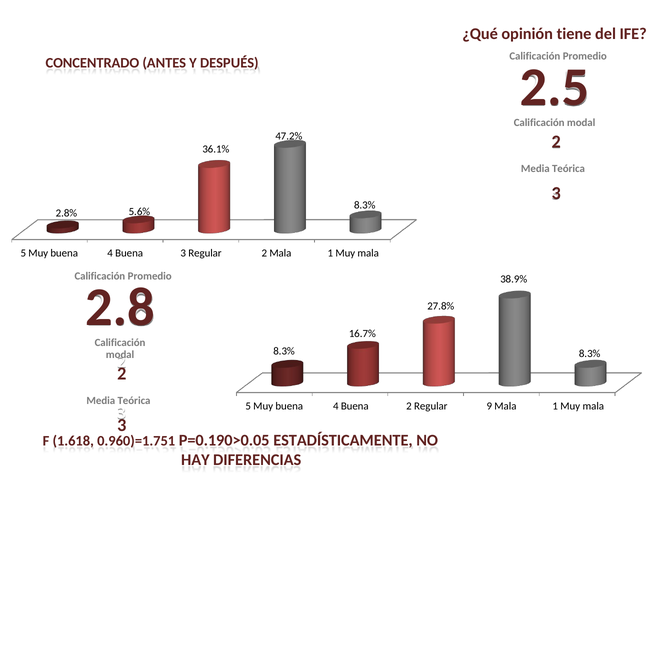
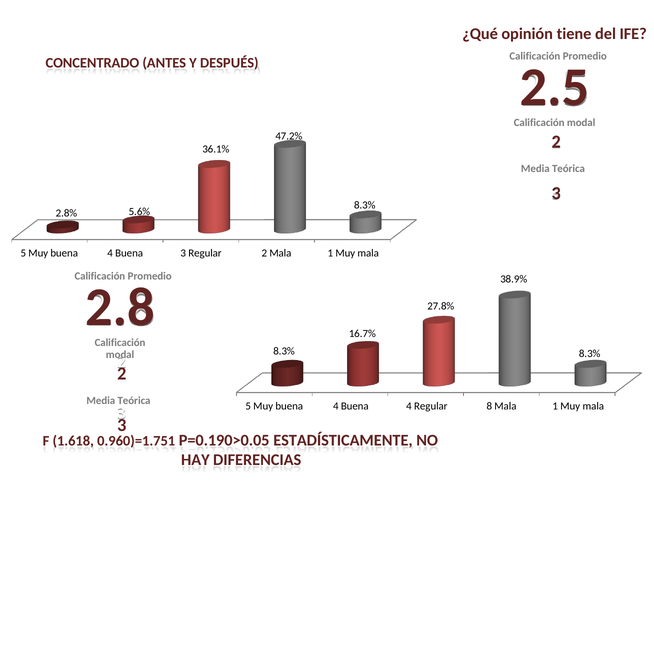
4 Buena 2: 2 -> 4 (409, 406)
9: 9 -> 8 (489, 406)
